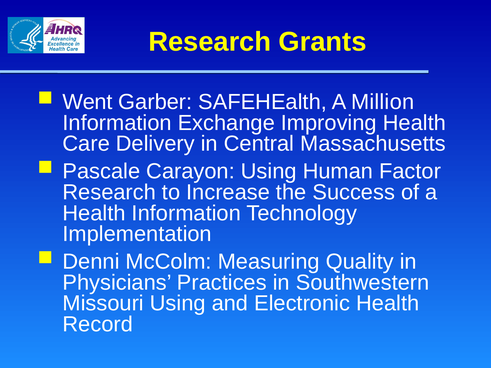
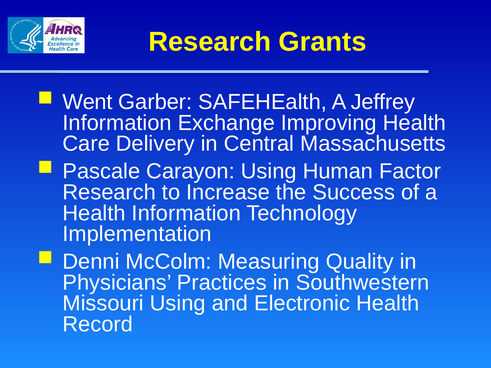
Million: Million -> Jeffrey (383, 102)
